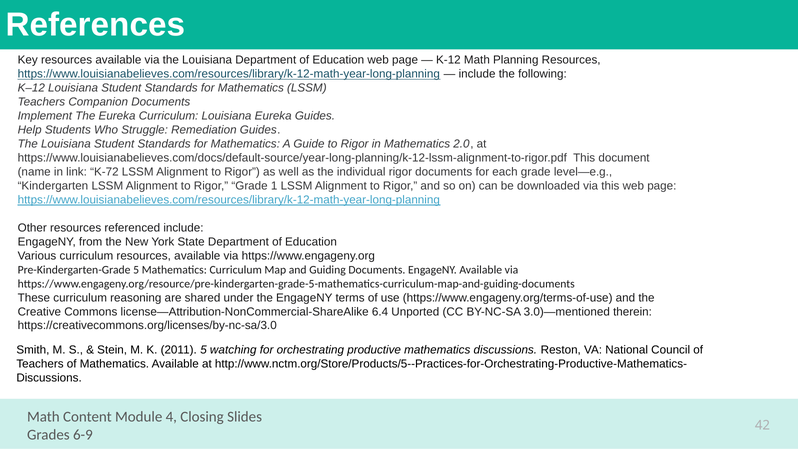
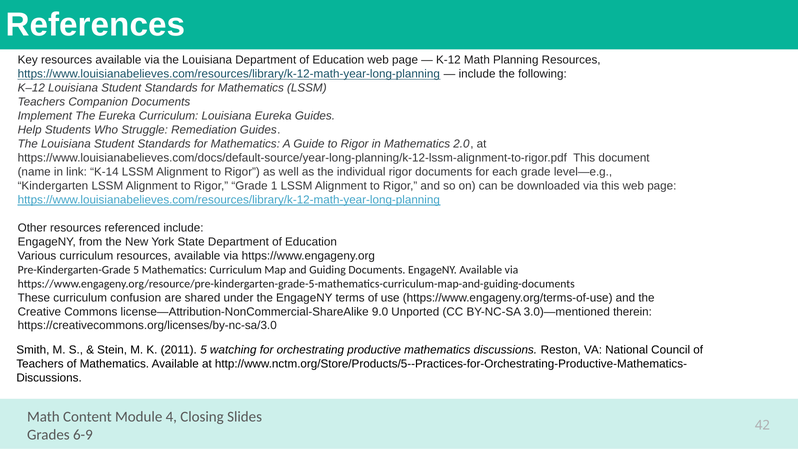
K-72: K-72 -> K-14 (104, 172)
reasoning: reasoning -> confusion (136, 298)
6.4: 6.4 -> 9.0 (380, 312)
